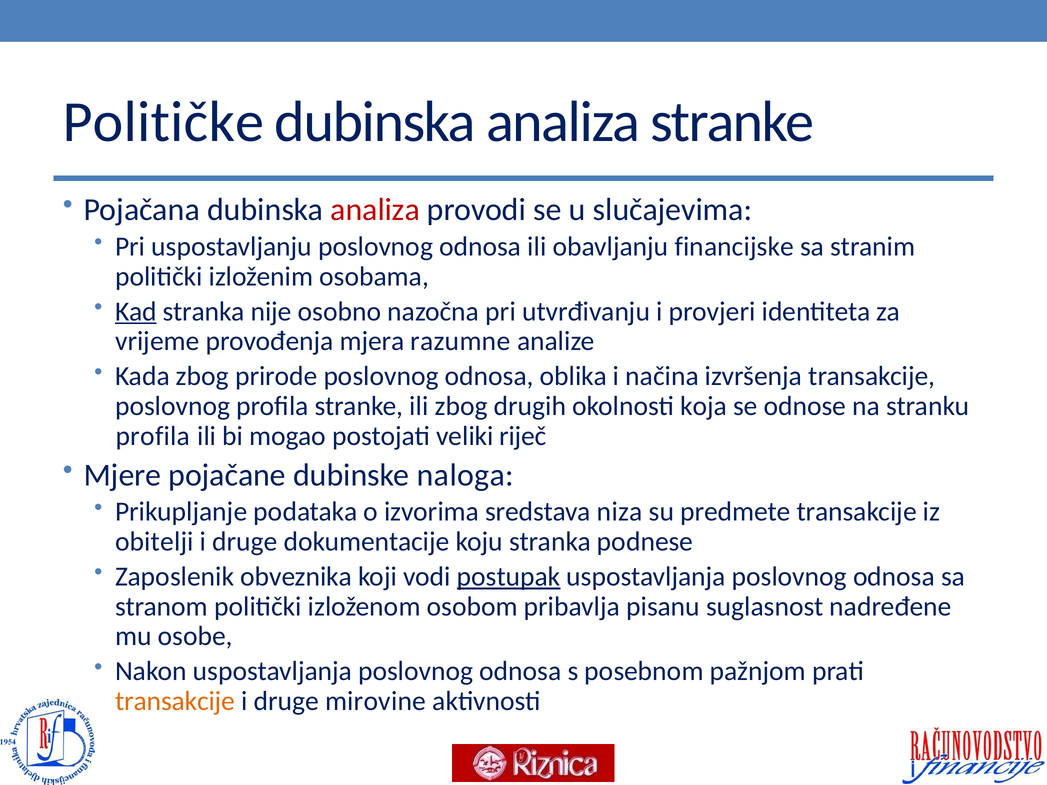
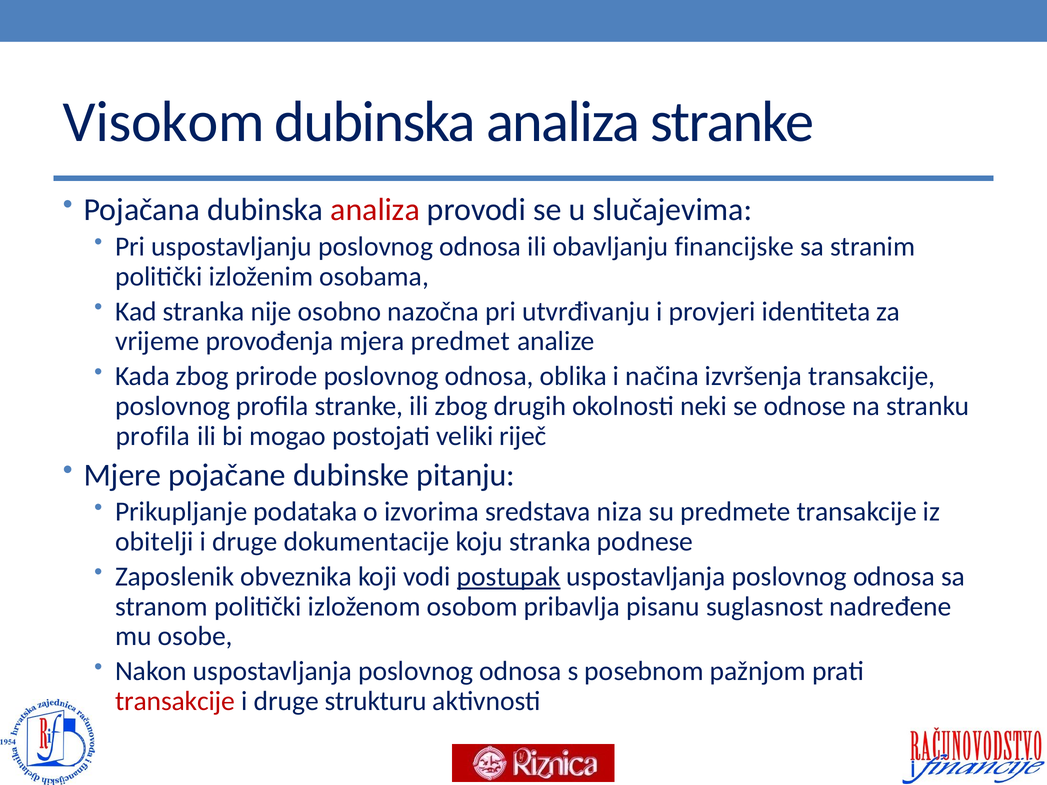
Političke: Političke -> Visokom (164, 122)
Kad underline: present -> none (136, 312)
razumne: razumne -> predmet (460, 341)
koja: koja -> neki (704, 406)
naloga: naloga -> pitanju (466, 475)
transakcije colour: orange -> red (175, 701)
mirovine: mirovine -> strukturu (376, 701)
